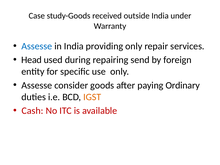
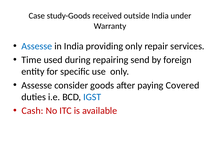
Head: Head -> Time (31, 60)
Ordinary: Ordinary -> Covered (183, 85)
IGST colour: orange -> blue (92, 97)
